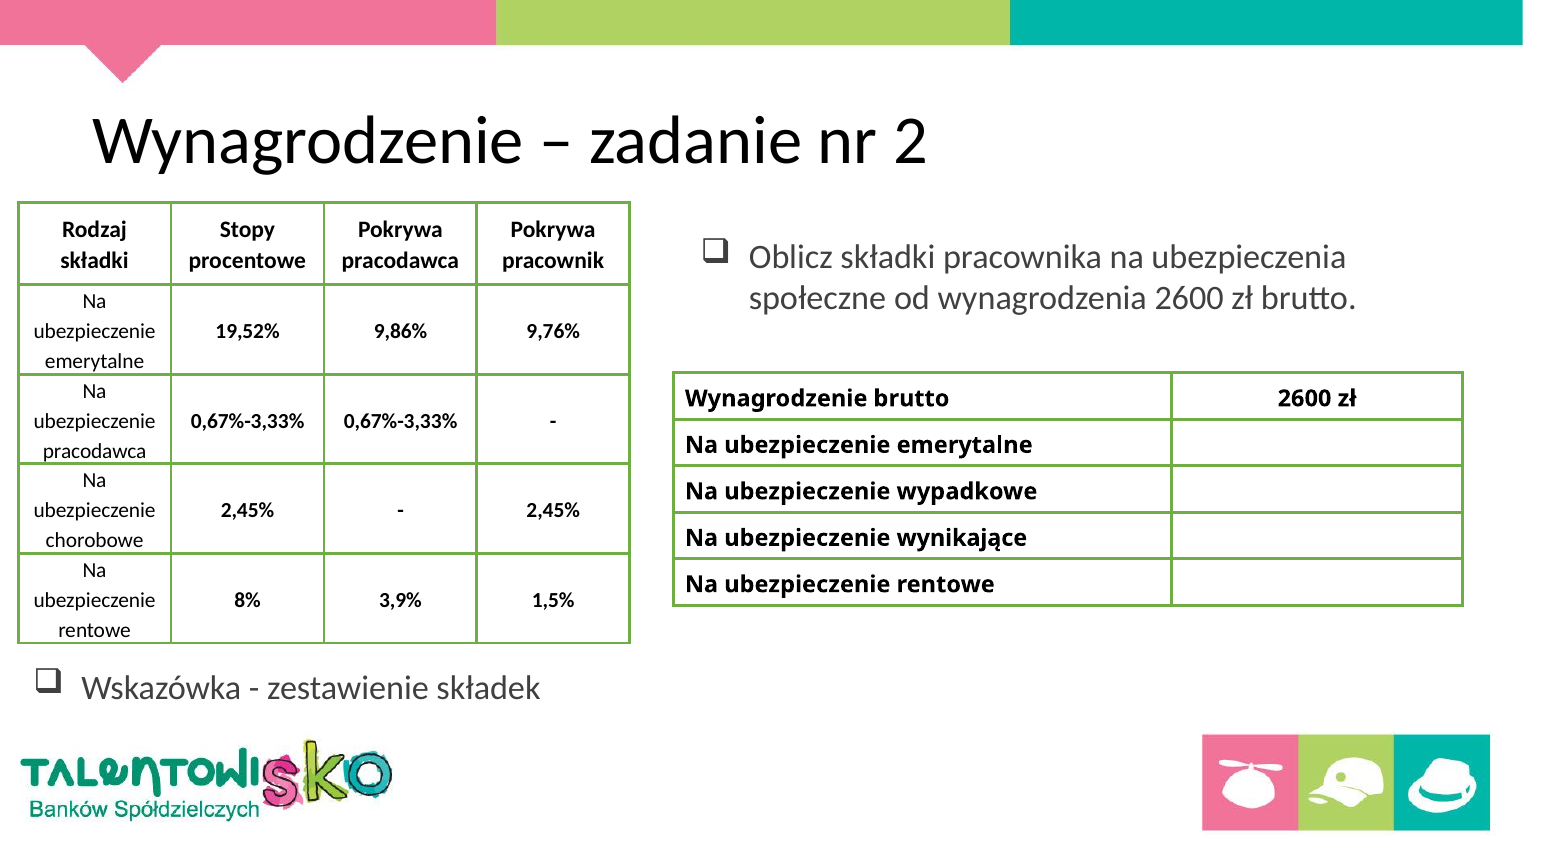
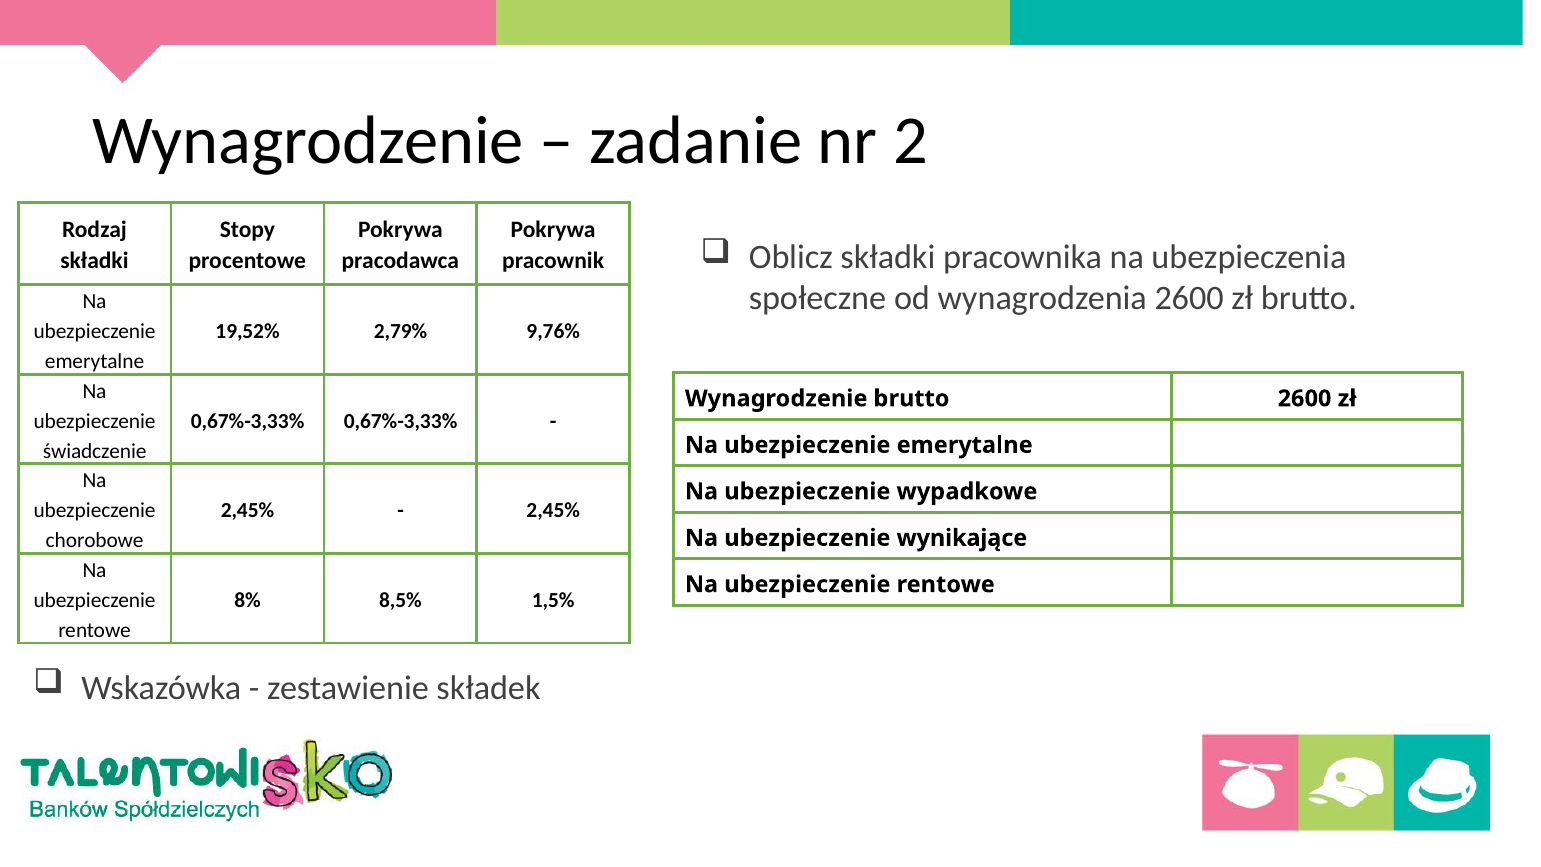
9,86%: 9,86% -> 2,79% (401, 331)
pracodawca: pracodawca -> świadczenie (95, 451)
3,9%: 3,9% -> 8,5% (401, 600)
